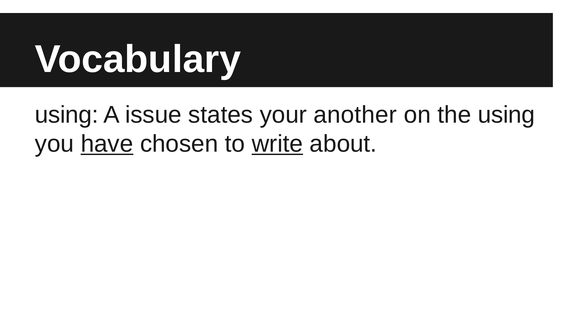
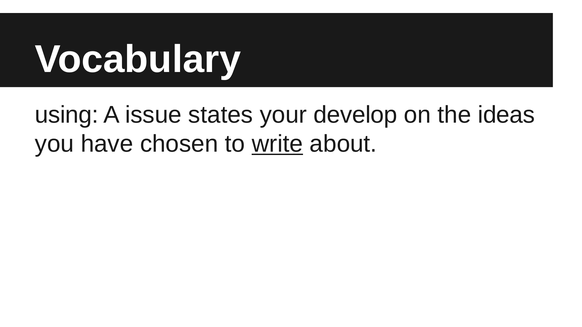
another: another -> develop (355, 115)
the using: using -> ideas (506, 115)
have underline: present -> none (107, 144)
